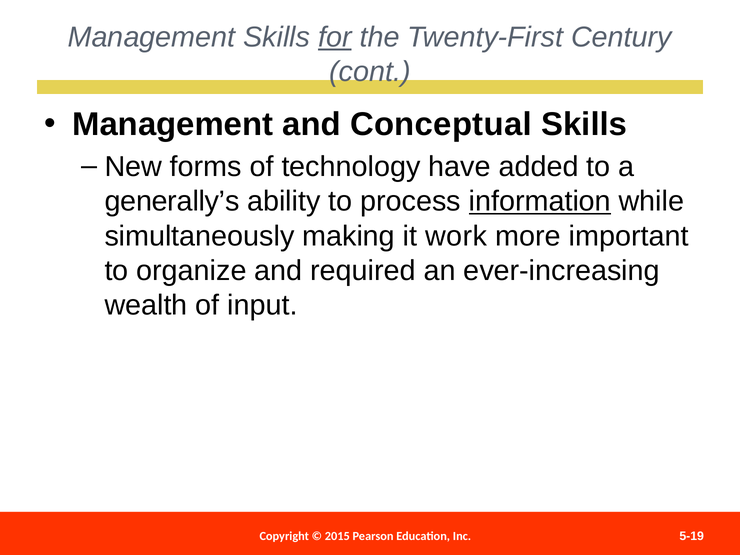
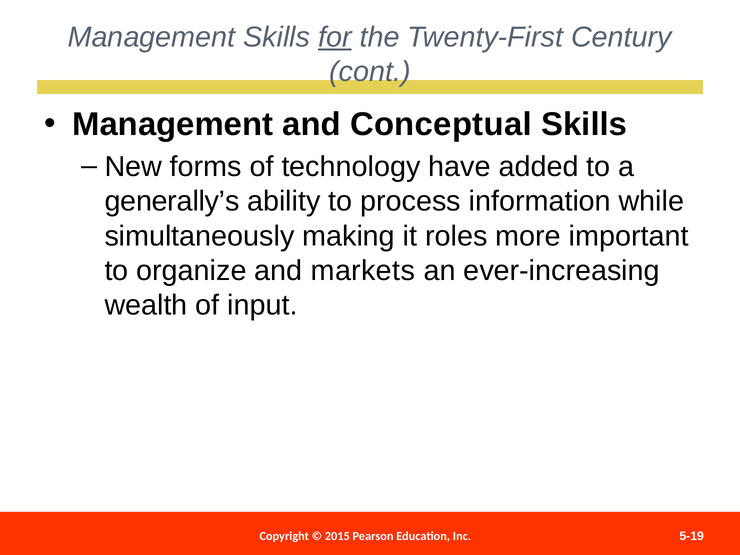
information underline: present -> none (540, 201)
work: work -> roles (456, 236)
required: required -> markets (363, 271)
